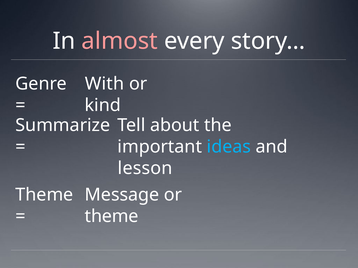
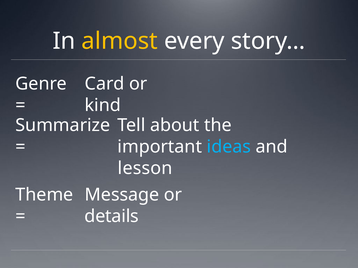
almost colour: pink -> yellow (120, 41)
With: With -> Card (105, 84)
theme: theme -> details (112, 217)
